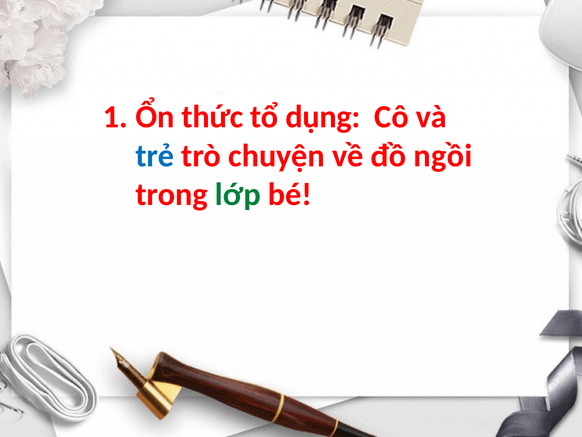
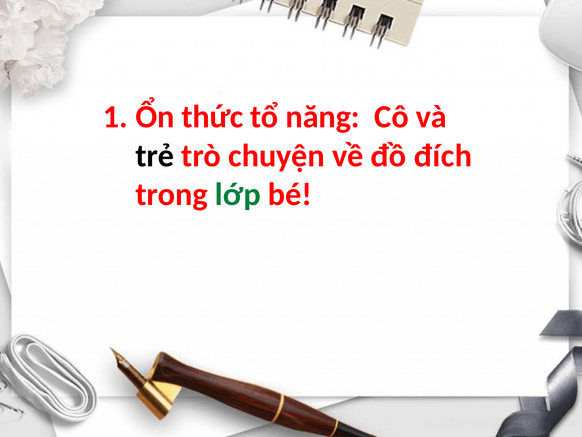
dụng: dụng -> năng (323, 117)
trẻ colour: blue -> black (155, 155)
ngồi: ngồi -> đích (443, 155)
